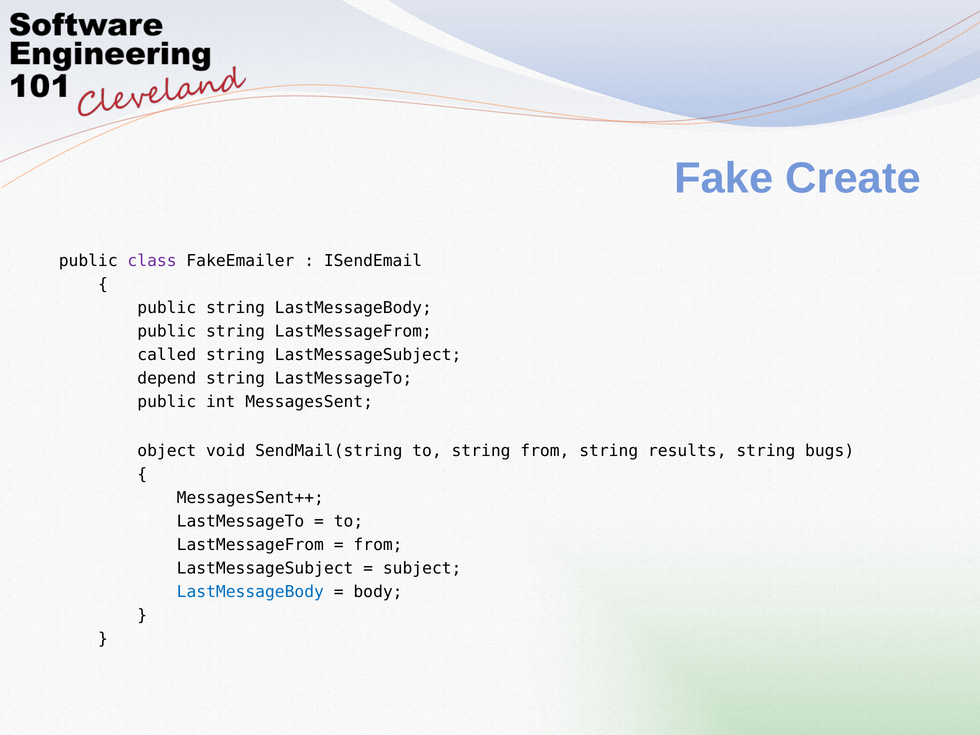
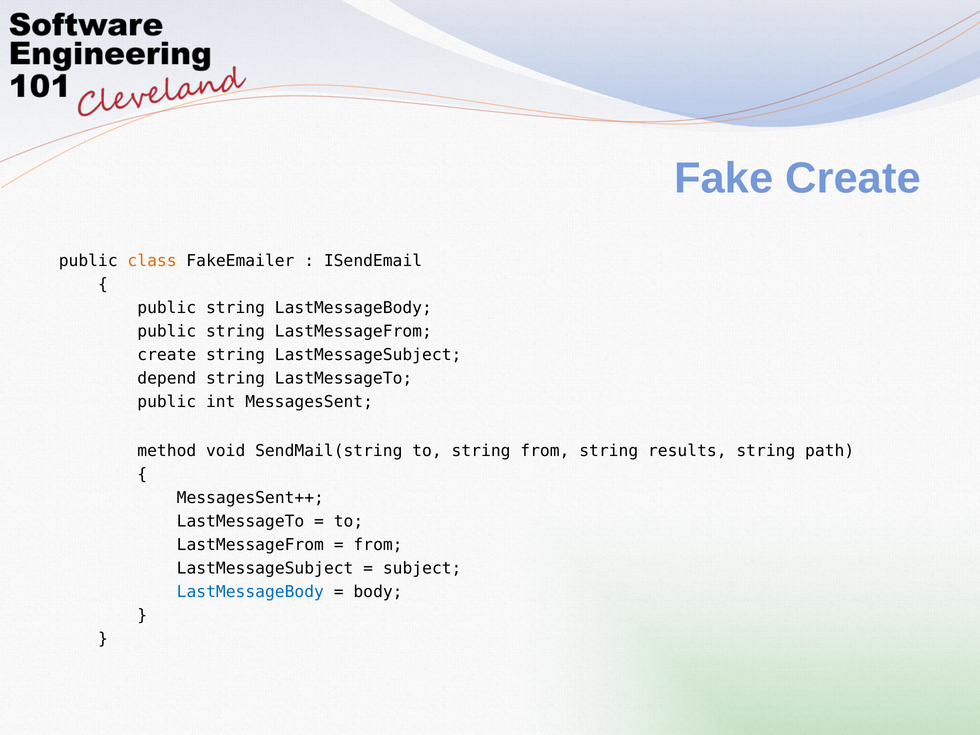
class colour: purple -> orange (152, 261)
called: called -> create (167, 355)
object: object -> method (167, 451)
bugs: bugs -> path (830, 451)
